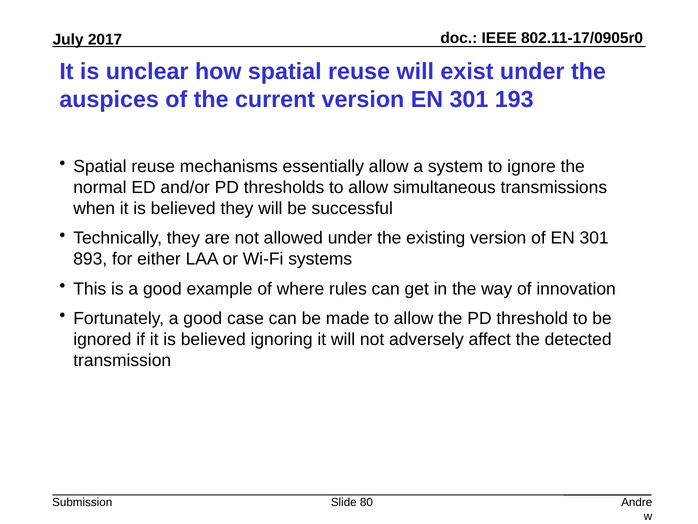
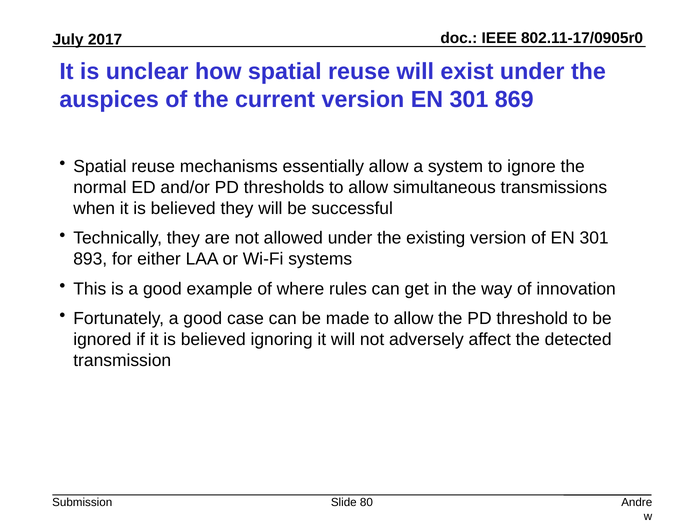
193: 193 -> 869 (514, 99)
